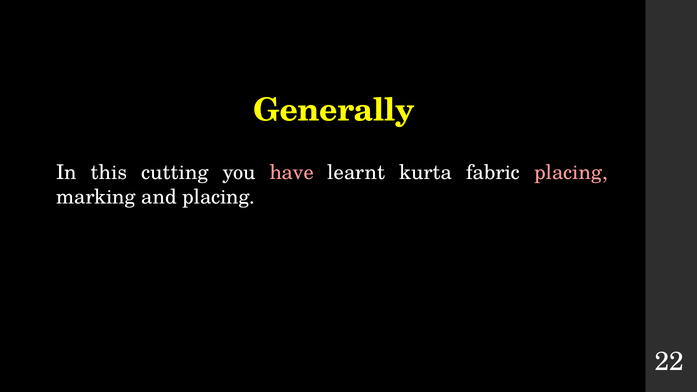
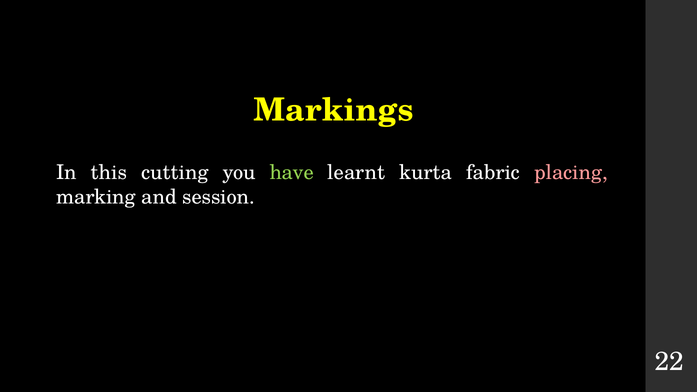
Generally: Generally -> Markings (334, 110)
have colour: pink -> light green (292, 173)
and placing: placing -> session (219, 197)
